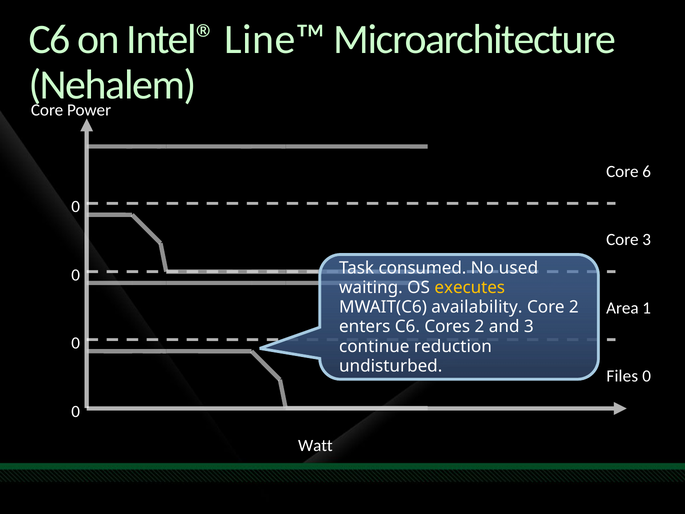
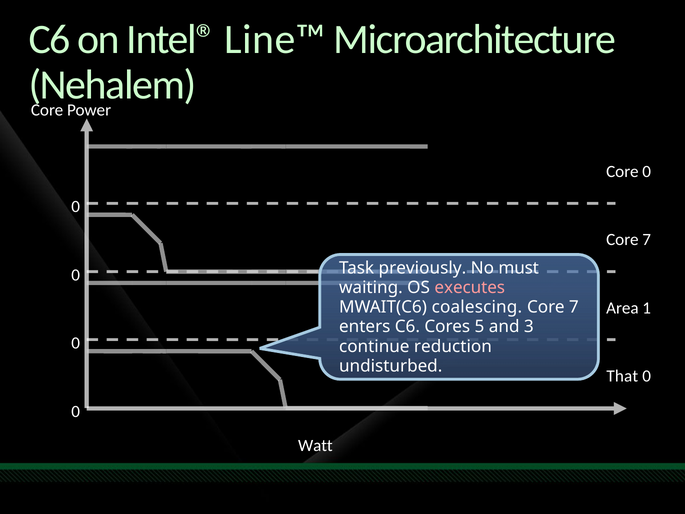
Core 6: 6 -> 0 (647, 171)
3: 3 -> 7 (647, 240)
consumed: consumed -> previously (422, 268)
used: used -> must (519, 268)
executes colour: yellow -> pink (470, 288)
availability: availability -> coalescing (477, 307)
2: 2 -> 7 (574, 307)
Cores 2: 2 -> 5 (479, 327)
Files: Files -> That (622, 376)
